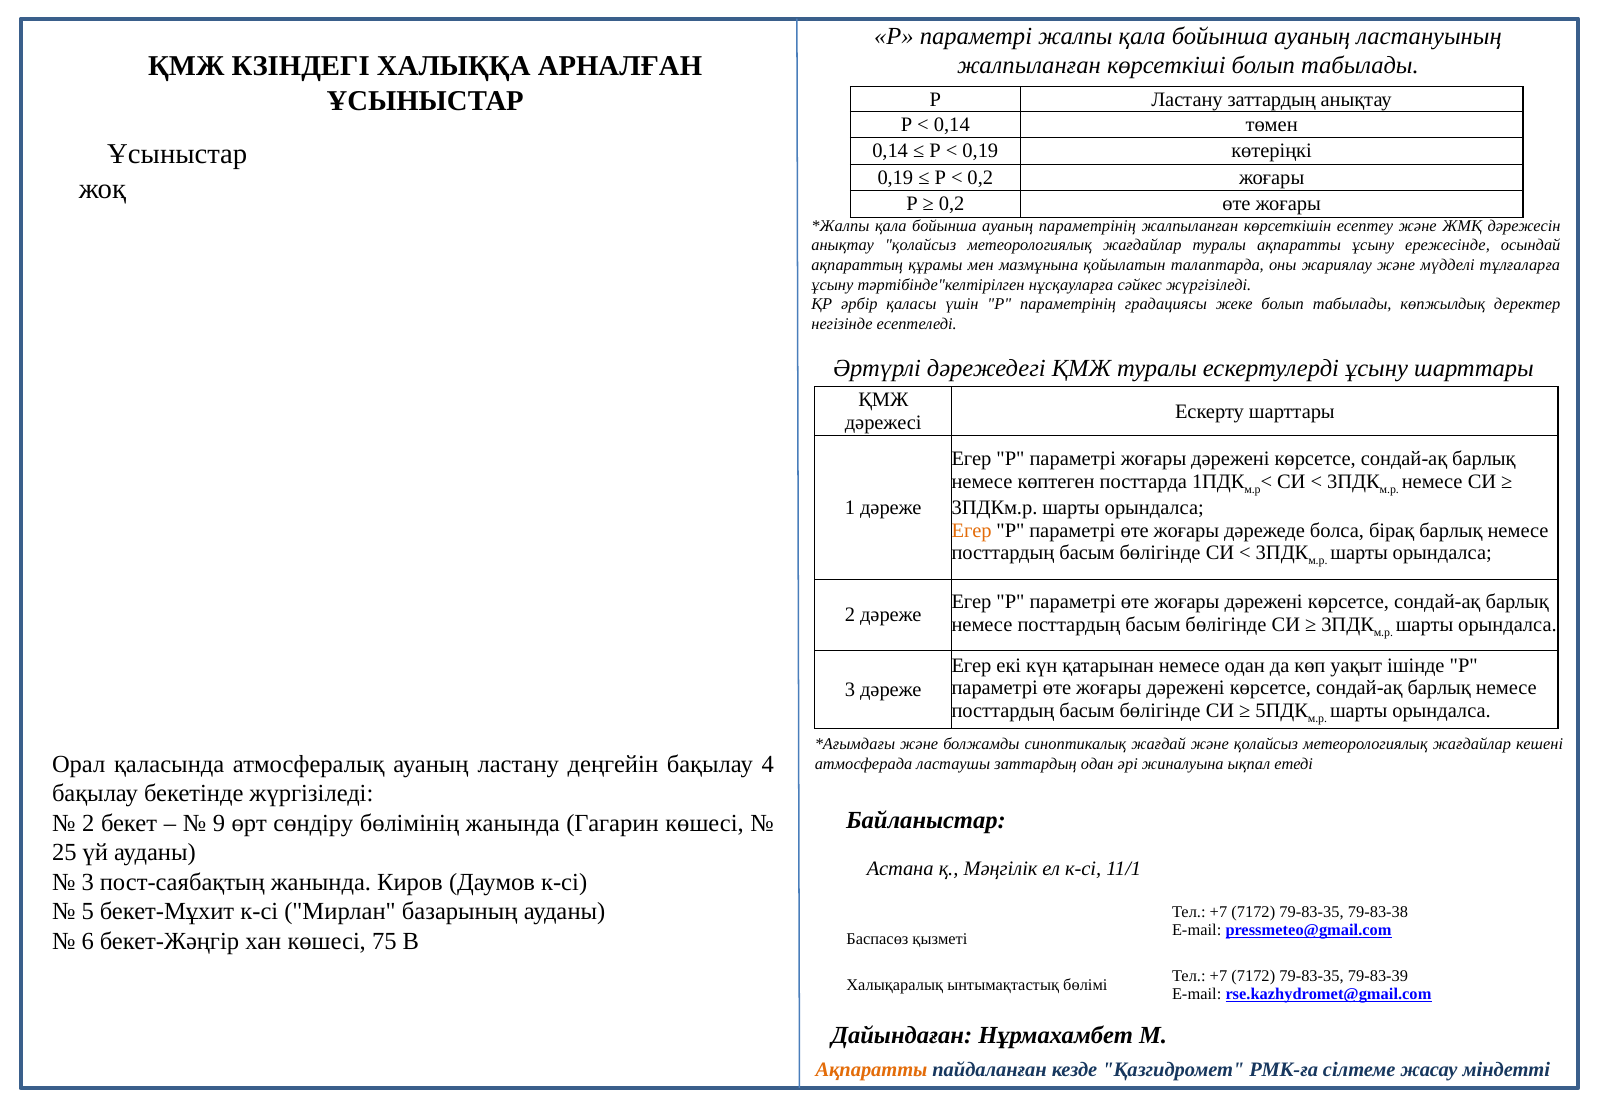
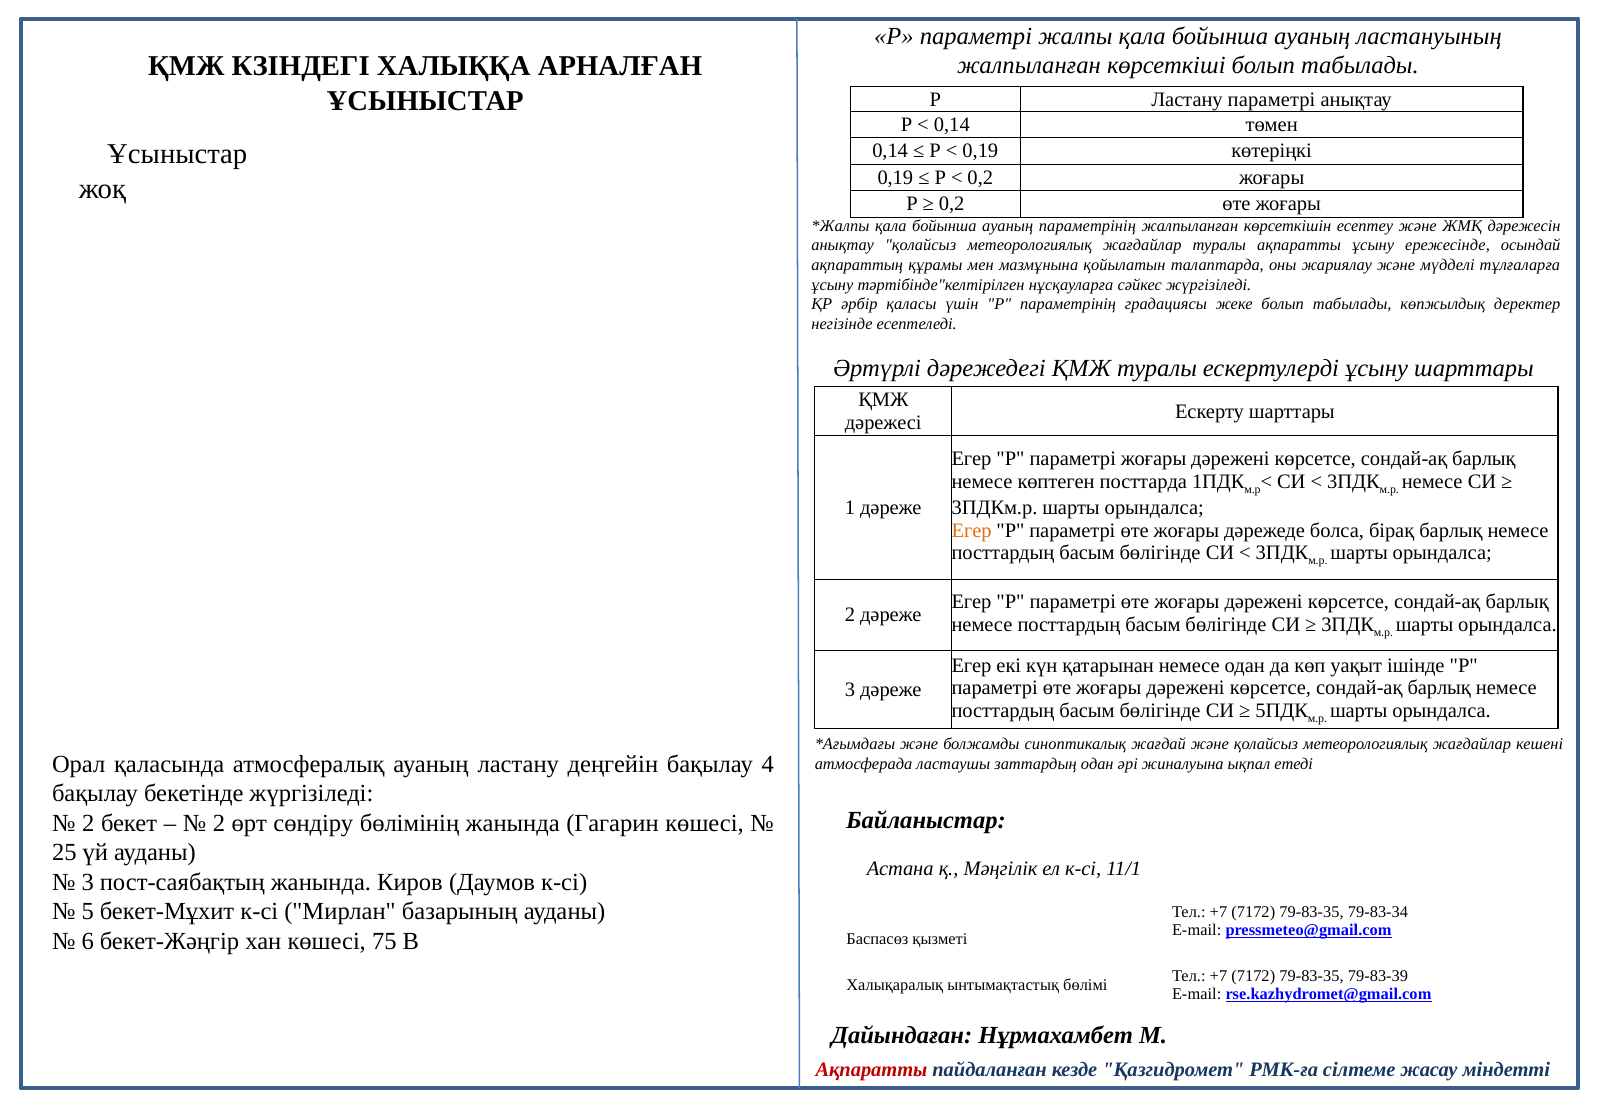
Ластану заттардың: заттардың -> параметрі (1272, 99)
9: 9 -> 2 (219, 823)
79-83-38: 79-83-38 -> 79-83-34 (1378, 912)
Ақпаратты colour: orange -> red (871, 1069)
